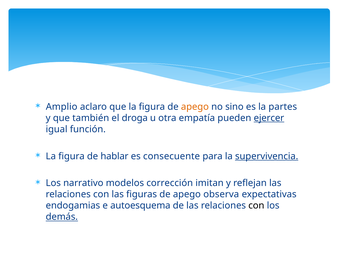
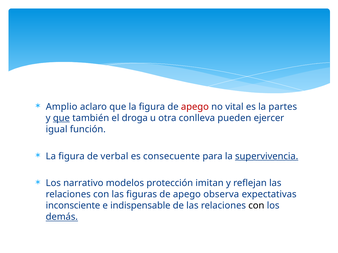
apego colour: orange -> red (195, 107)
sino: sino -> vital (234, 107)
que underline: none -> present (61, 118)
empatía: empatía -> conlleva (197, 118)
ejercer underline: present -> none (269, 118)
hablar: hablar -> verbal (114, 156)
corrección: corrección -> protección (170, 184)
endogamias: endogamias -> inconsciente (73, 206)
autoesquema: autoesquema -> indispensable (140, 206)
